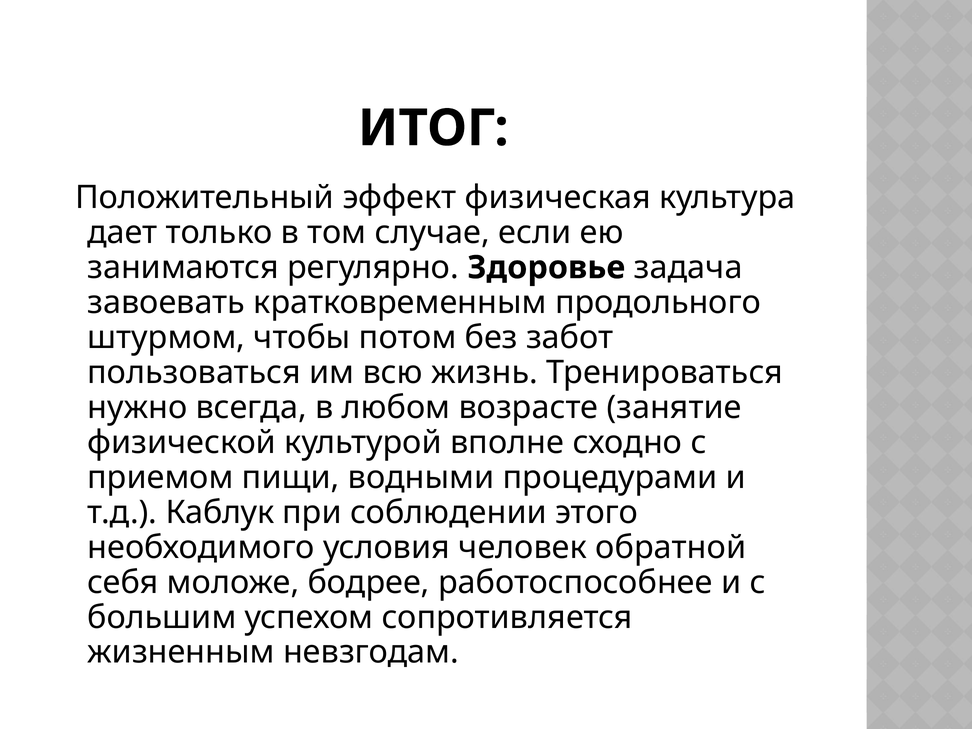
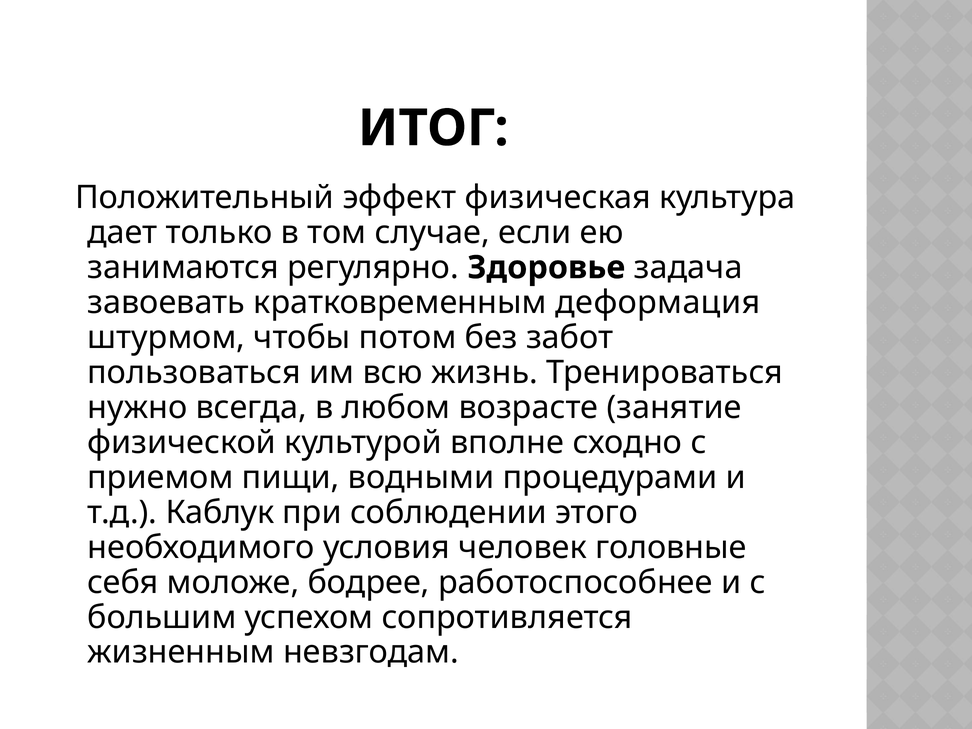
продольного: продольного -> деформация (658, 303)
обратной: обратной -> головные (671, 547)
